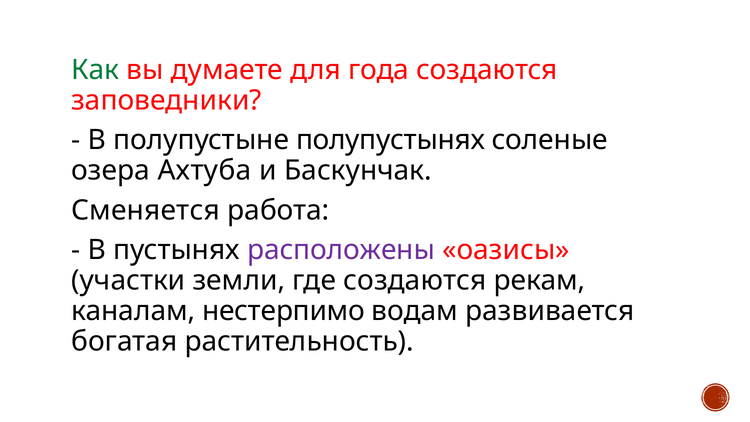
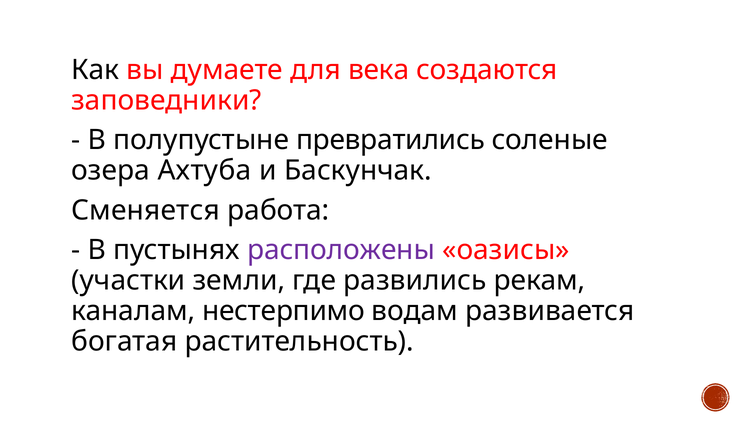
Как colour: green -> black (95, 70)
года: года -> века (379, 70)
полупустынях: полупустынях -> превратились (391, 140)
где создаются: создаются -> развились (415, 280)
